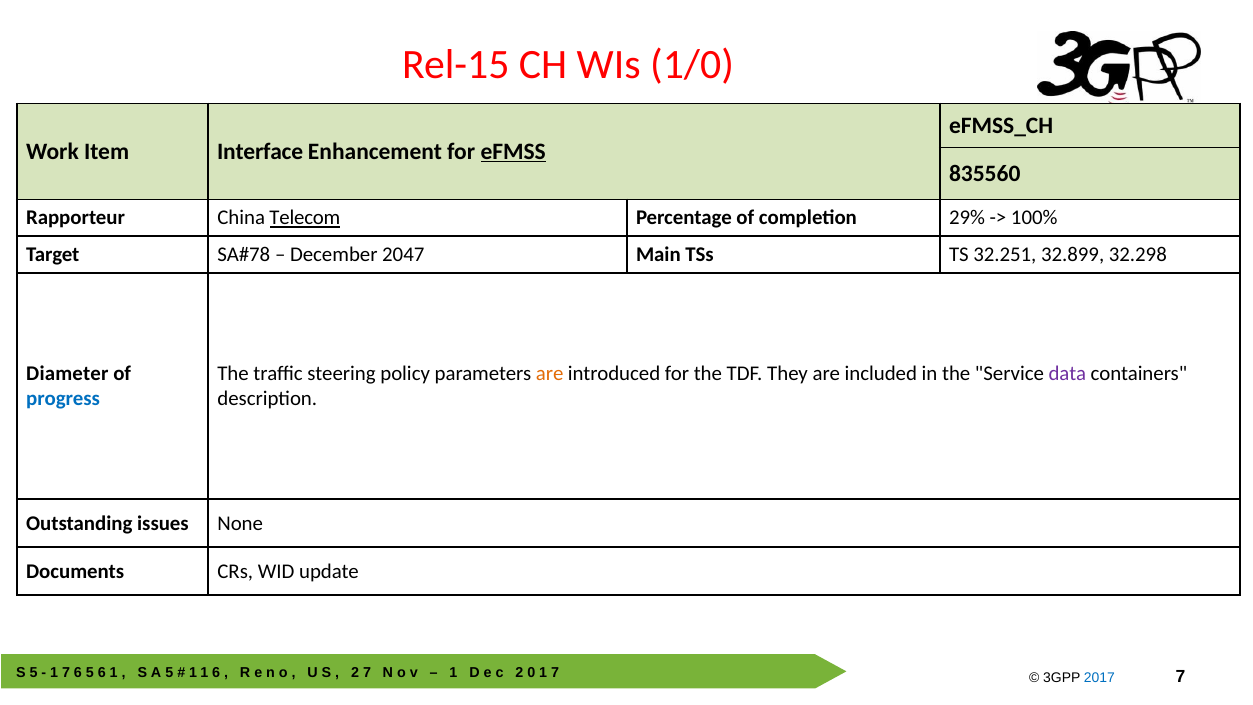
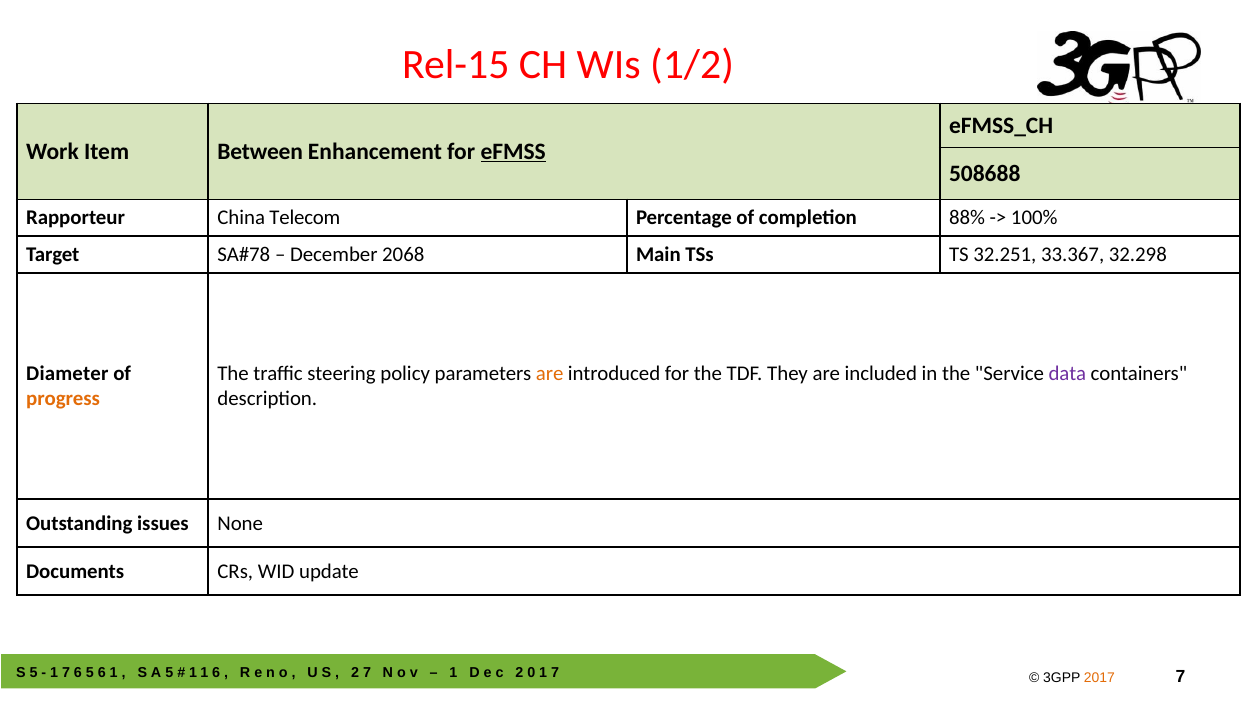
1/0: 1/0 -> 1/2 (692, 65)
Interface: Interface -> Between (260, 152)
835560: 835560 -> 508688 (985, 174)
Telecom underline: present -> none (305, 218)
29%: 29% -> 88% (967, 218)
2047: 2047 -> 2068 (403, 255)
32.899: 32.899 -> 33.367 (1073, 255)
progress colour: blue -> orange (63, 399)
2017 colour: blue -> orange (1099, 678)
